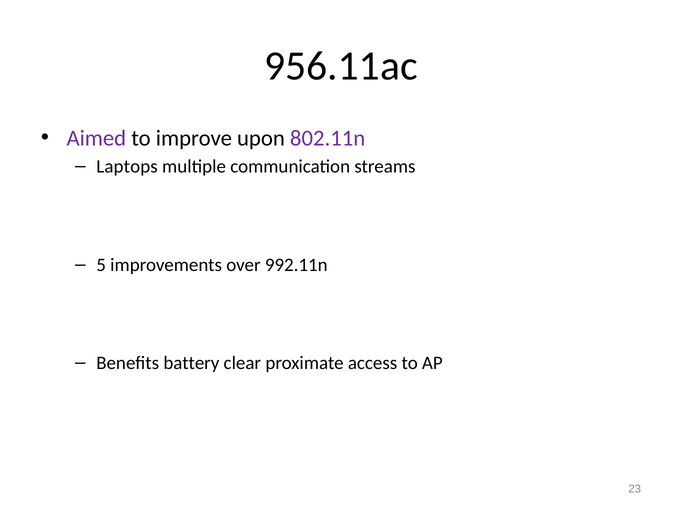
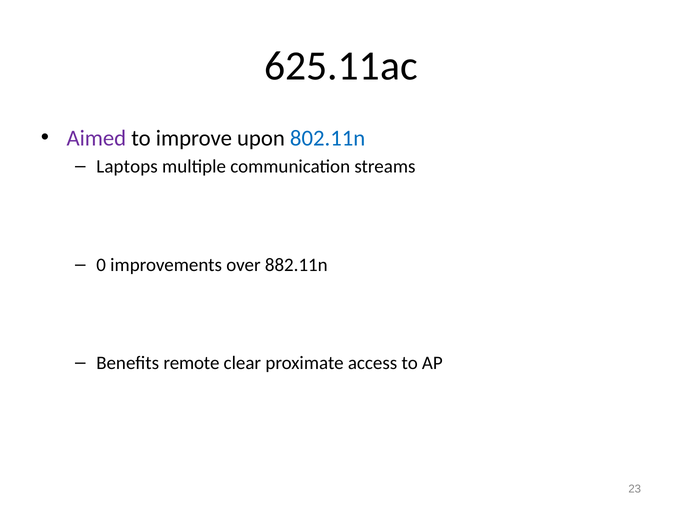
956.11ac: 956.11ac -> 625.11ac (341, 66)
802.11n colour: purple -> blue (328, 138)
5: 5 -> 0 (101, 265)
992.11n: 992.11n -> 882.11n (296, 265)
battery: battery -> remote (191, 363)
